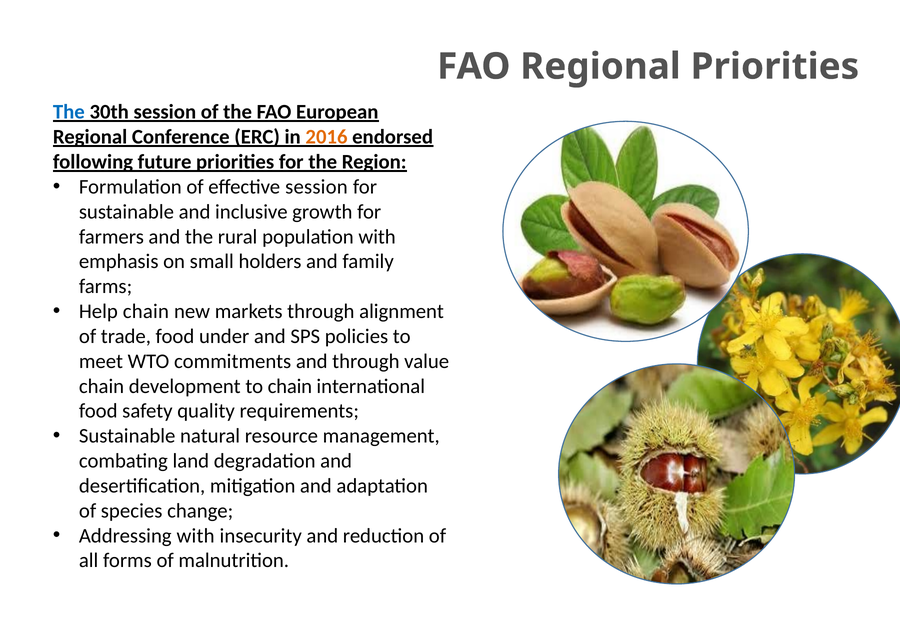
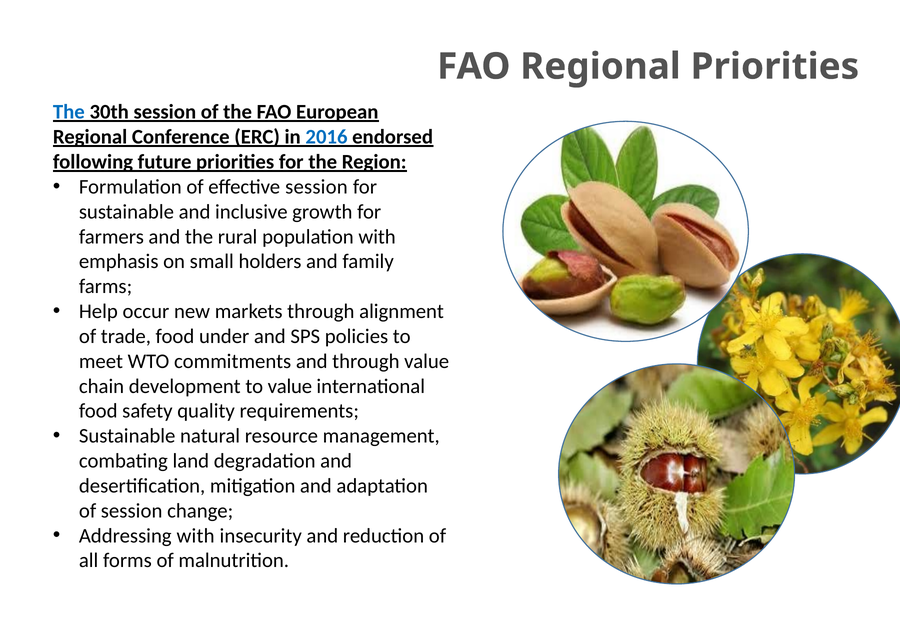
2016 colour: orange -> blue (327, 137)
Help chain: chain -> occur (146, 311)
to chain: chain -> value (290, 386)
of species: species -> session (132, 511)
